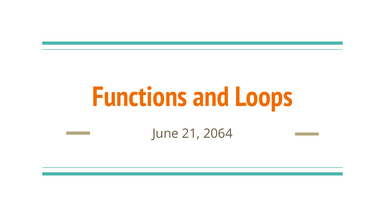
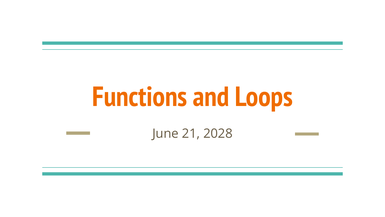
2064: 2064 -> 2028 (218, 133)
